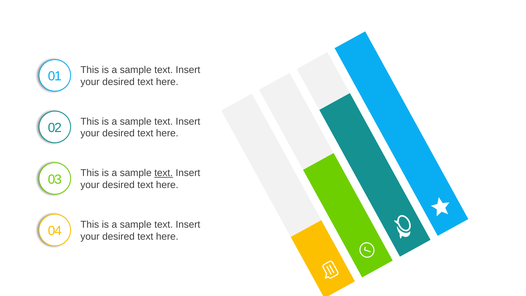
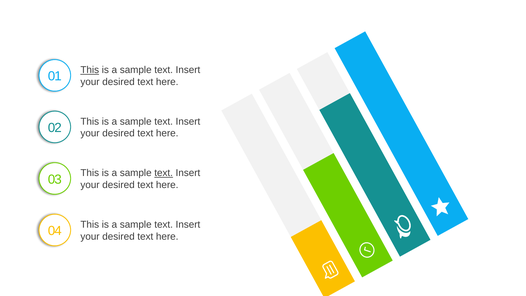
This underline: none -> present (90, 70)
